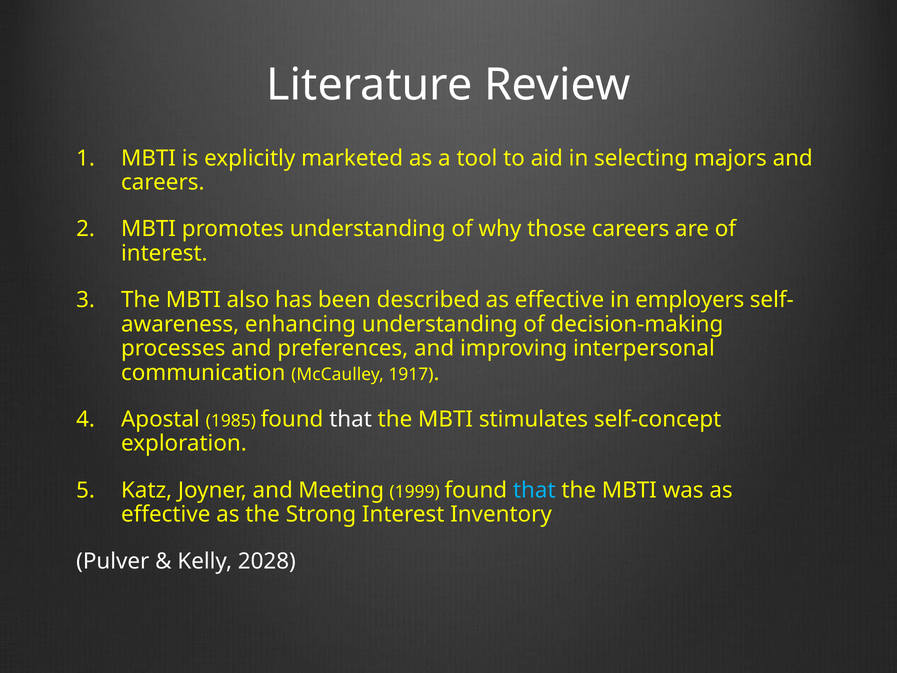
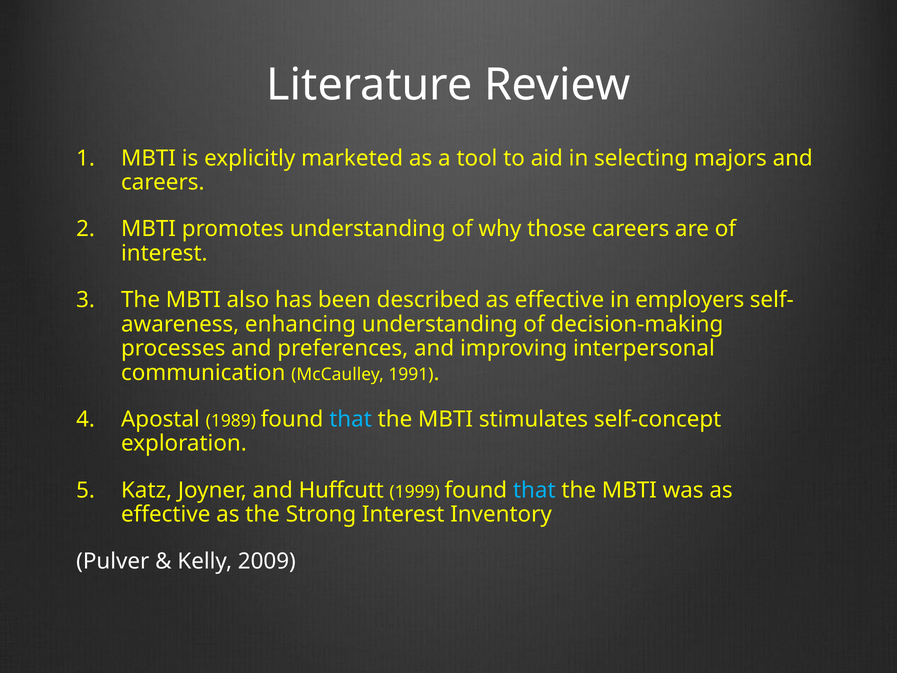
1917: 1917 -> 1991 (411, 374)
1985: 1985 -> 1989 (231, 421)
that colour: white -> light blue (351, 419)
Meeting: Meeting -> Huffcutt (341, 490)
2028: 2028 -> 2009 (267, 561)
